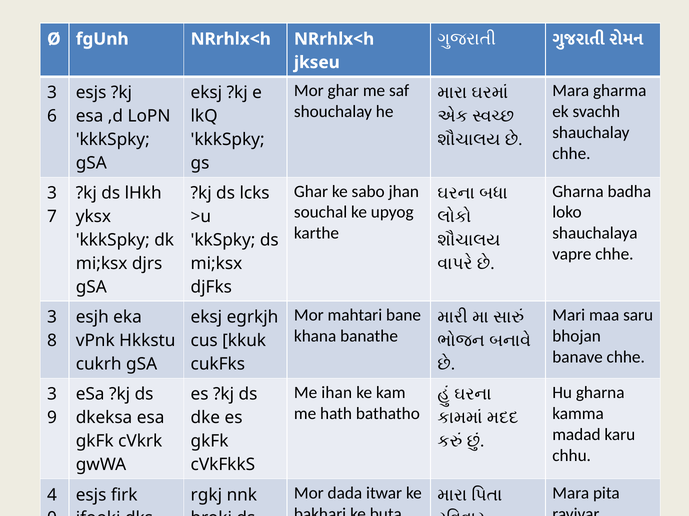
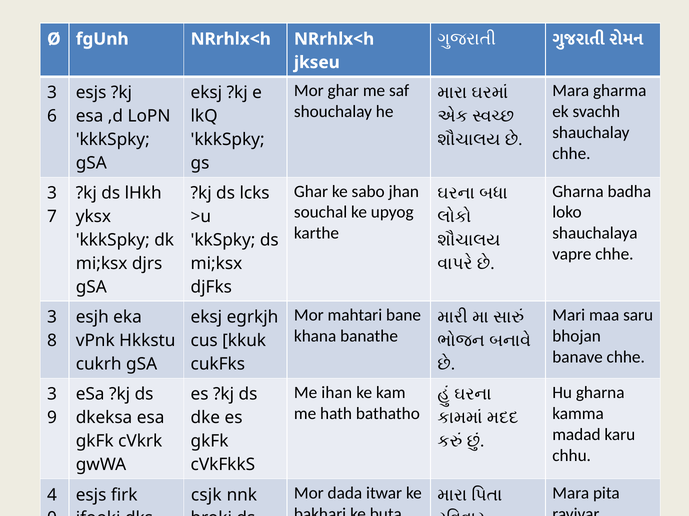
rgkj: rgkj -> csjk (206, 496)
